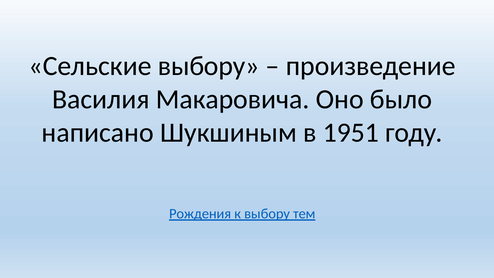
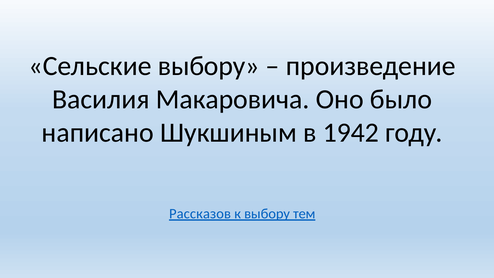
1951: 1951 -> 1942 (351, 133)
Рождения: Рождения -> Рассказов (200, 214)
